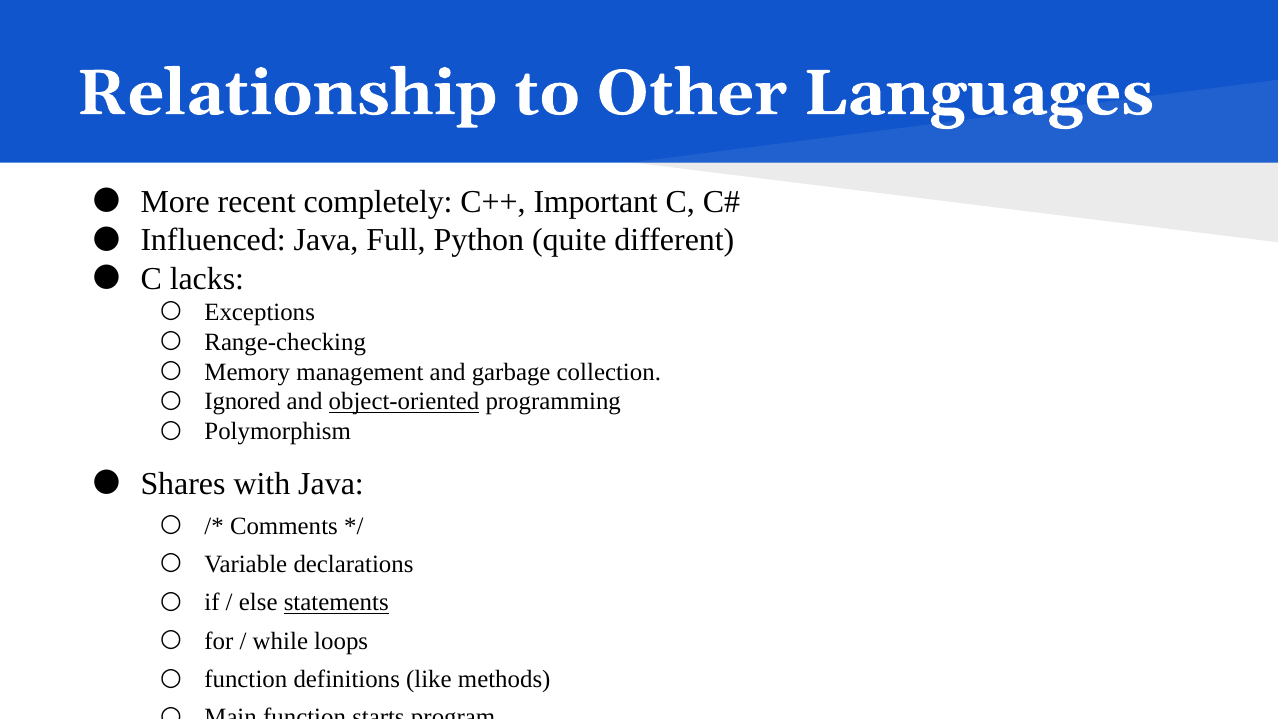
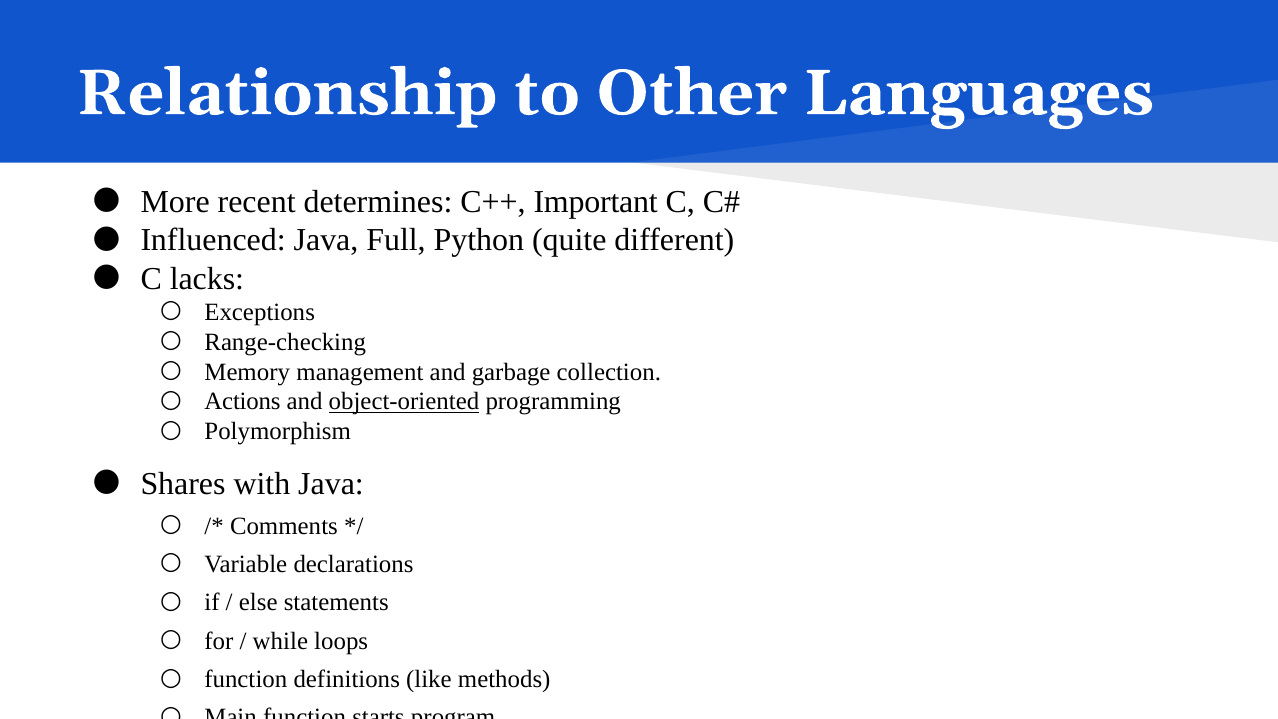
completely: completely -> determines (378, 202)
Ignored: Ignored -> Actions (242, 402)
statements underline: present -> none (336, 603)
